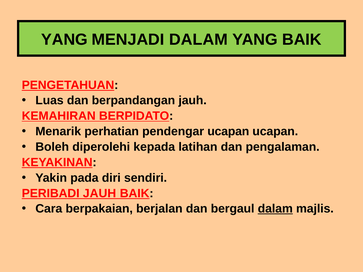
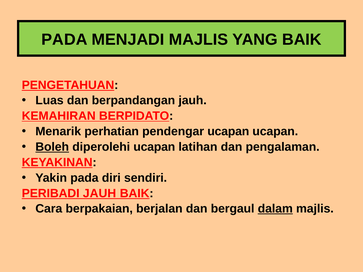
YANG: YANG -> PADA (64, 40)
MENJADI DALAM: DALAM -> MAJLIS (199, 40)
Boleh underline: none -> present (52, 147)
diperolehi kepada: kepada -> ucapan (154, 147)
